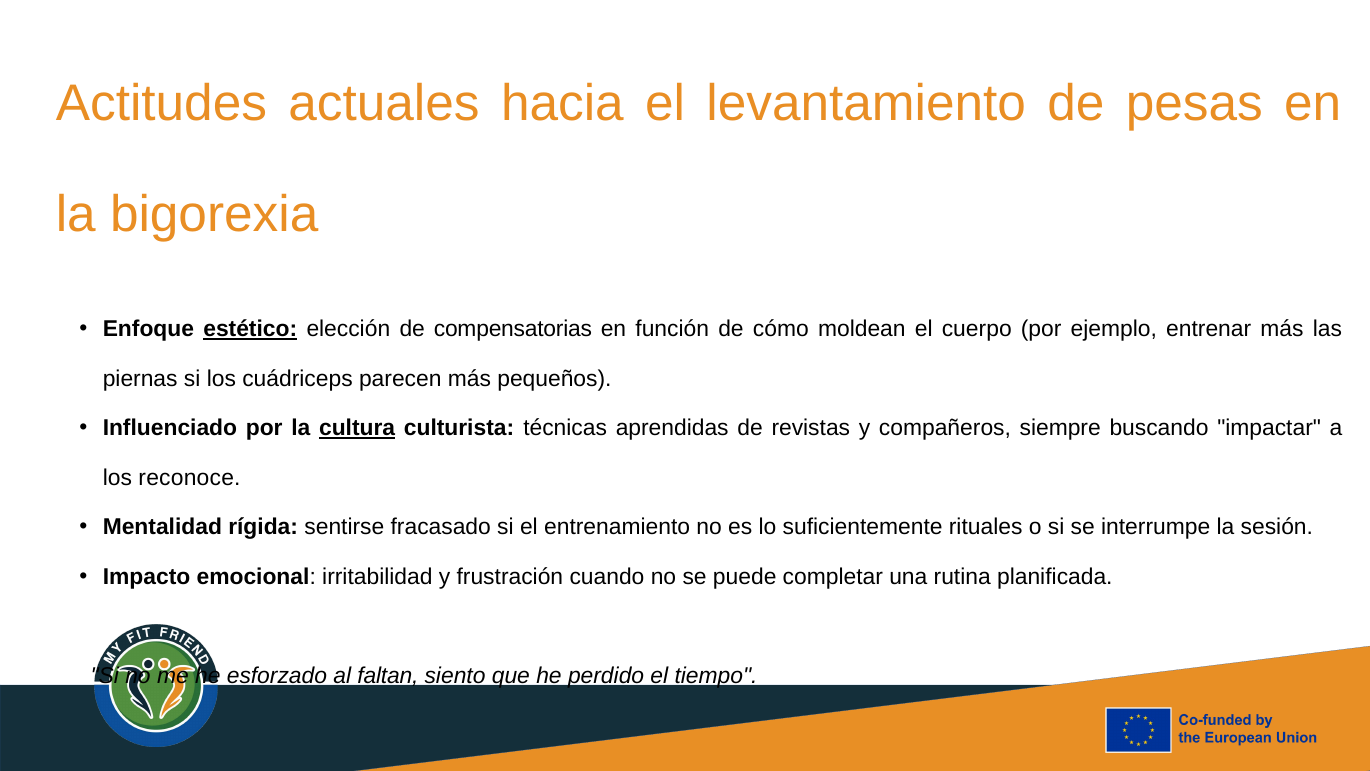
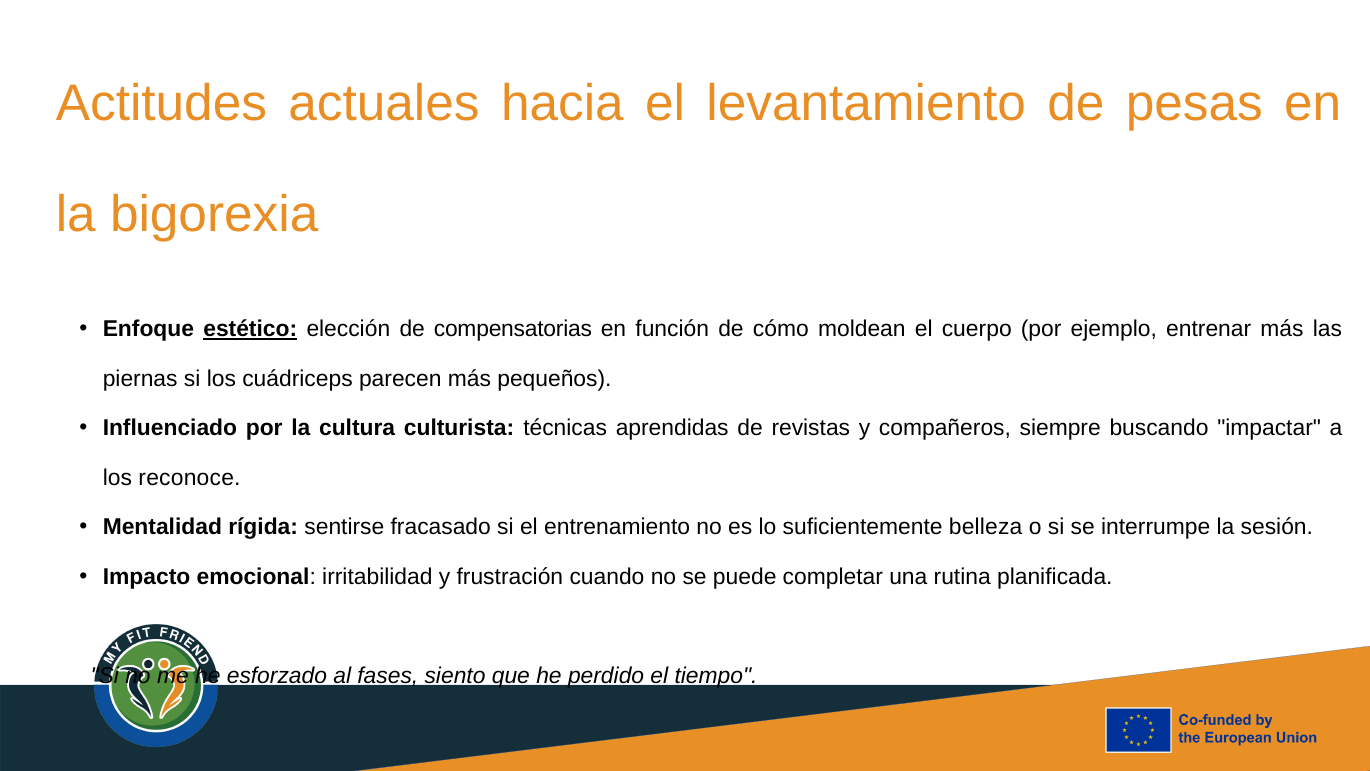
cultura underline: present -> none (357, 428)
rituales: rituales -> belleza (986, 527)
faltan: faltan -> fases (388, 676)
